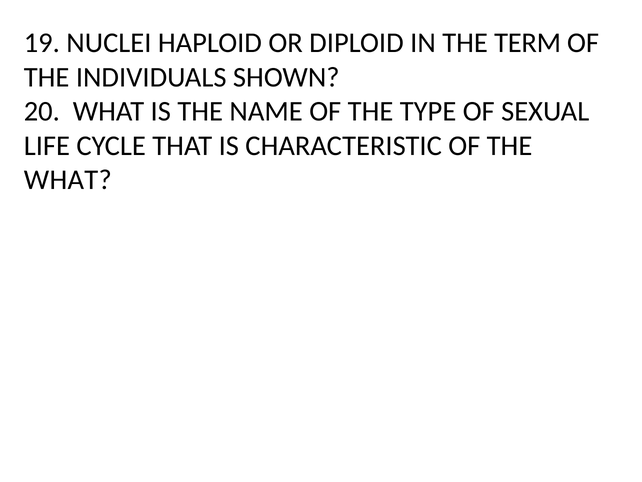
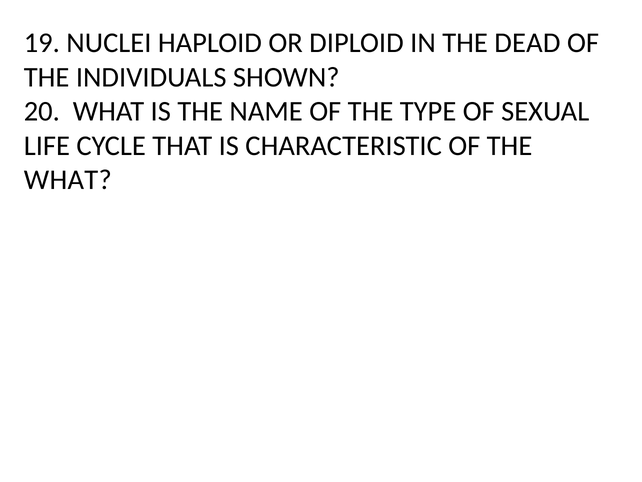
TERM: TERM -> DEAD (527, 43)
